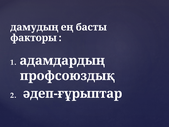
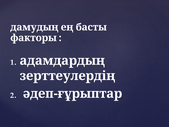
профсоюздық: профсоюздық -> зерттеулердің (67, 76)
